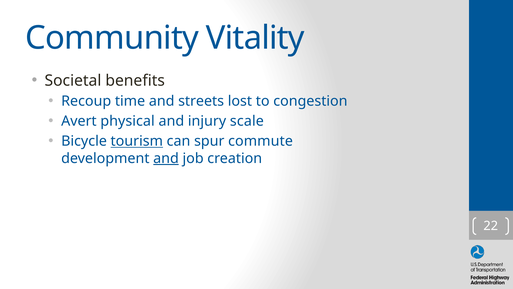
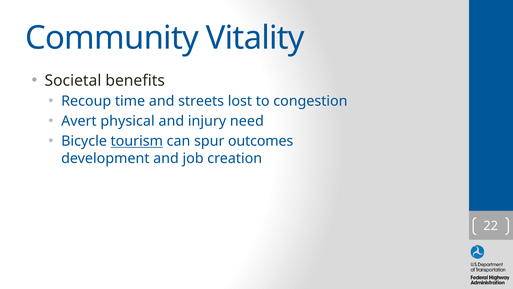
scale: scale -> need (247, 121)
commute: commute -> outcomes (261, 141)
and underline: present -> none (166, 158)
